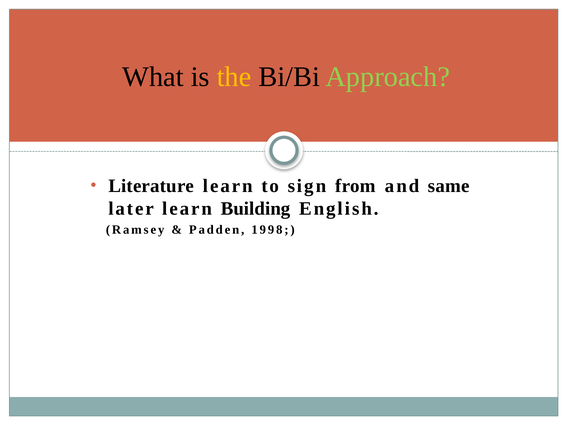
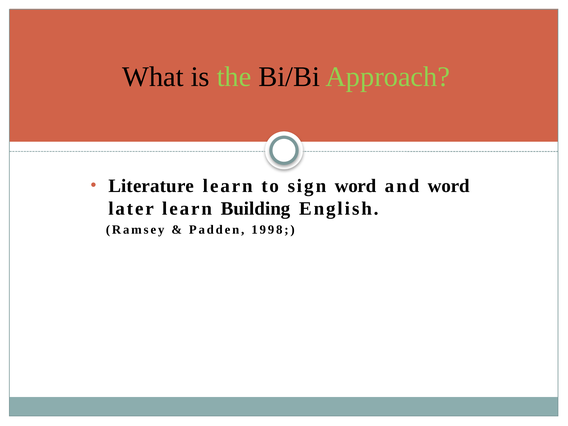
the colour: yellow -> light green (234, 77)
sign from: from -> word (356, 186)
and same: same -> word (449, 186)
